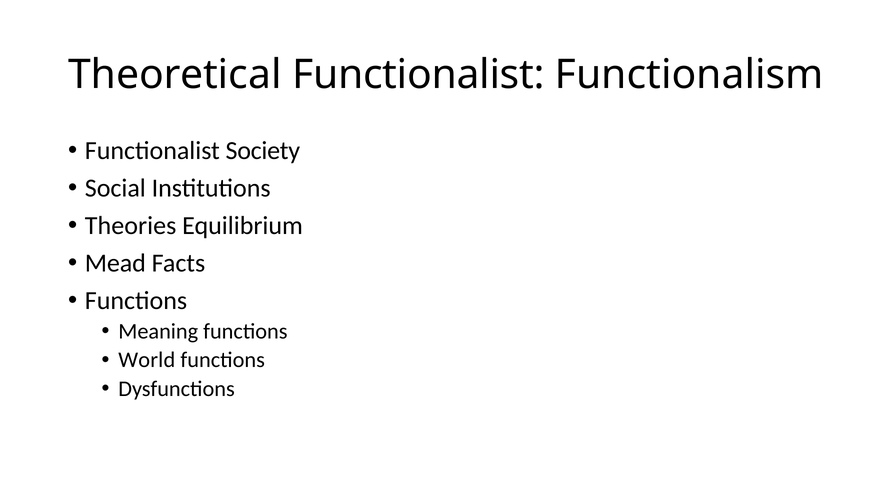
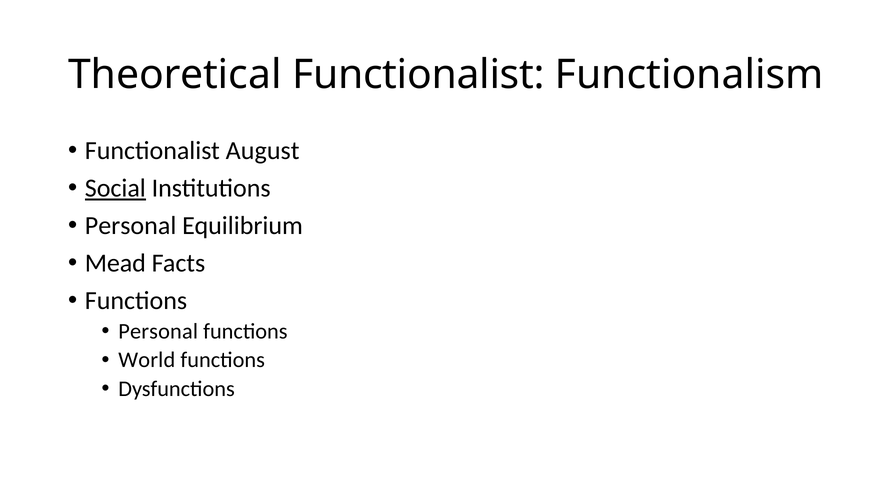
Society: Society -> August (263, 151)
Social underline: none -> present (115, 188)
Theories: Theories -> Personal (131, 226)
Meaning: Meaning -> Personal (158, 332)
